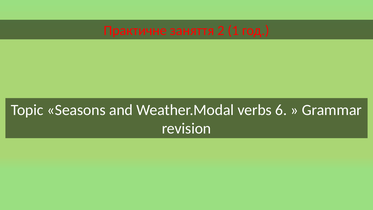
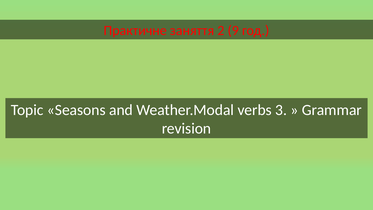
1: 1 -> 9 (233, 31)
6: 6 -> 3 (281, 110)
